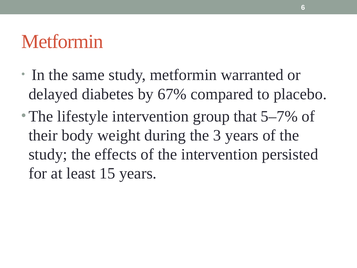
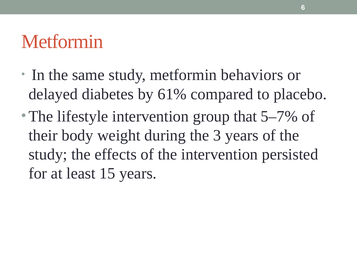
warranted: warranted -> behaviors (252, 75)
67%: 67% -> 61% (172, 94)
